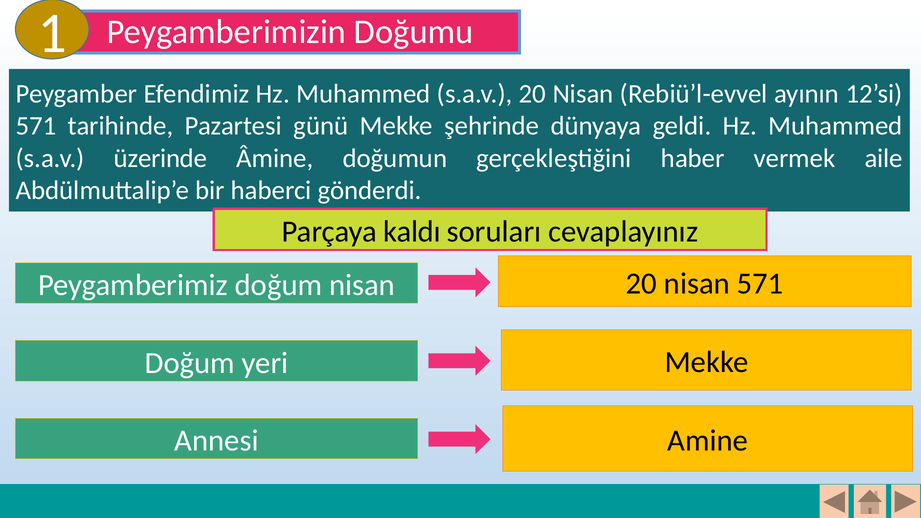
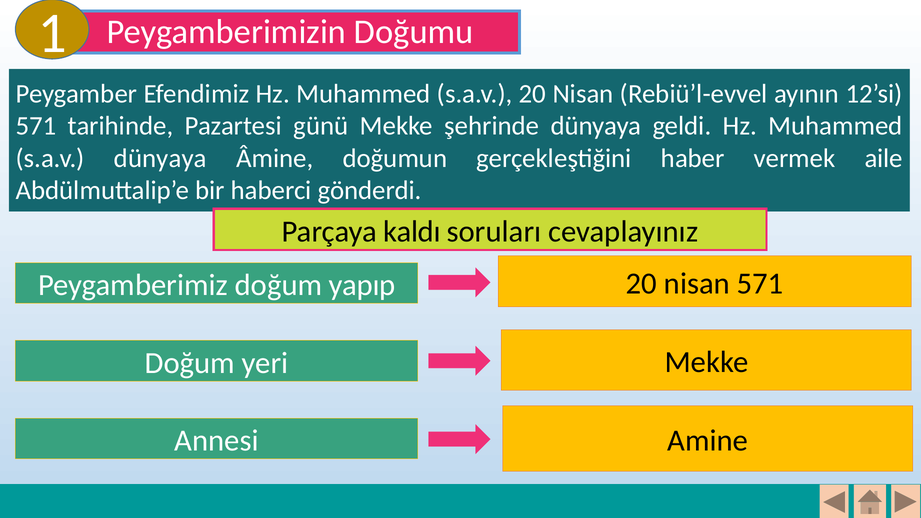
s.a.v üzerinde: üzerinde -> dünyaya (160, 158)
doğum nisan: nisan -> yapıp (362, 285)
